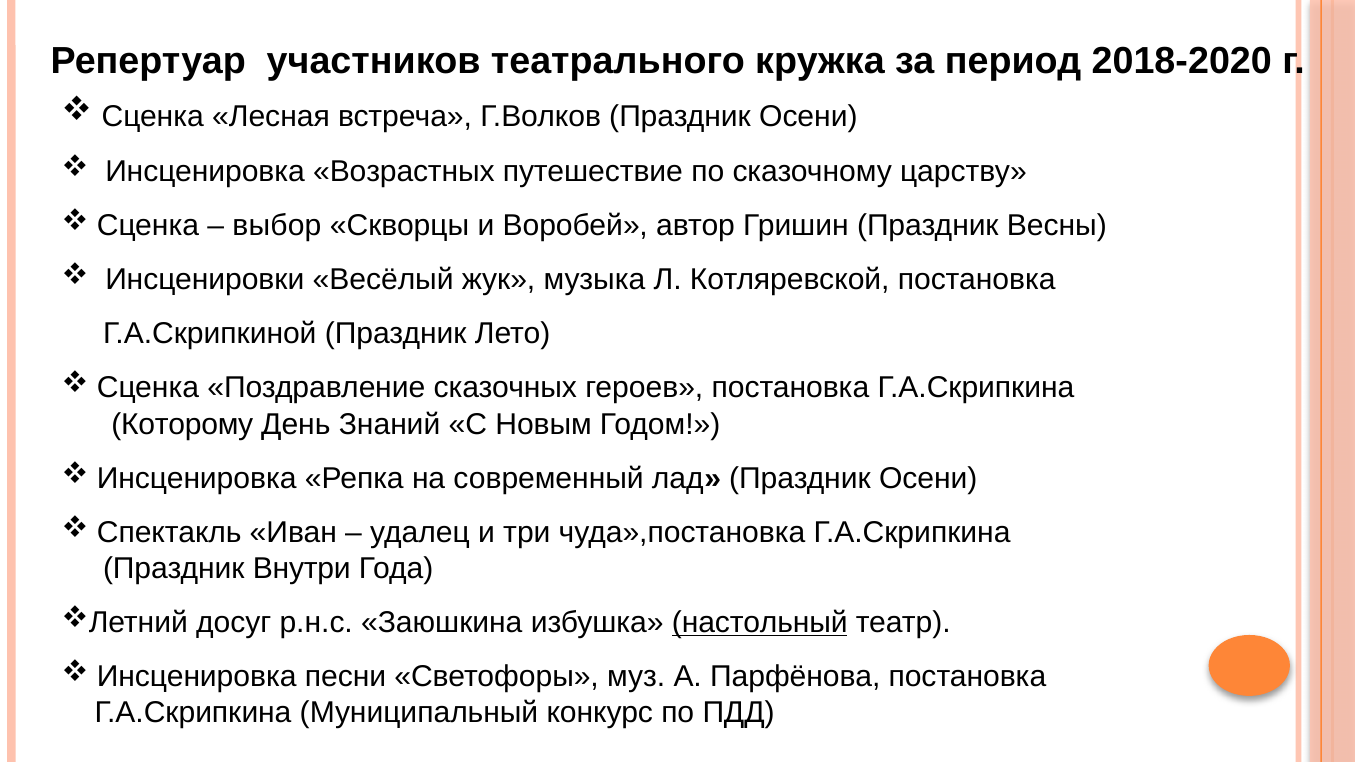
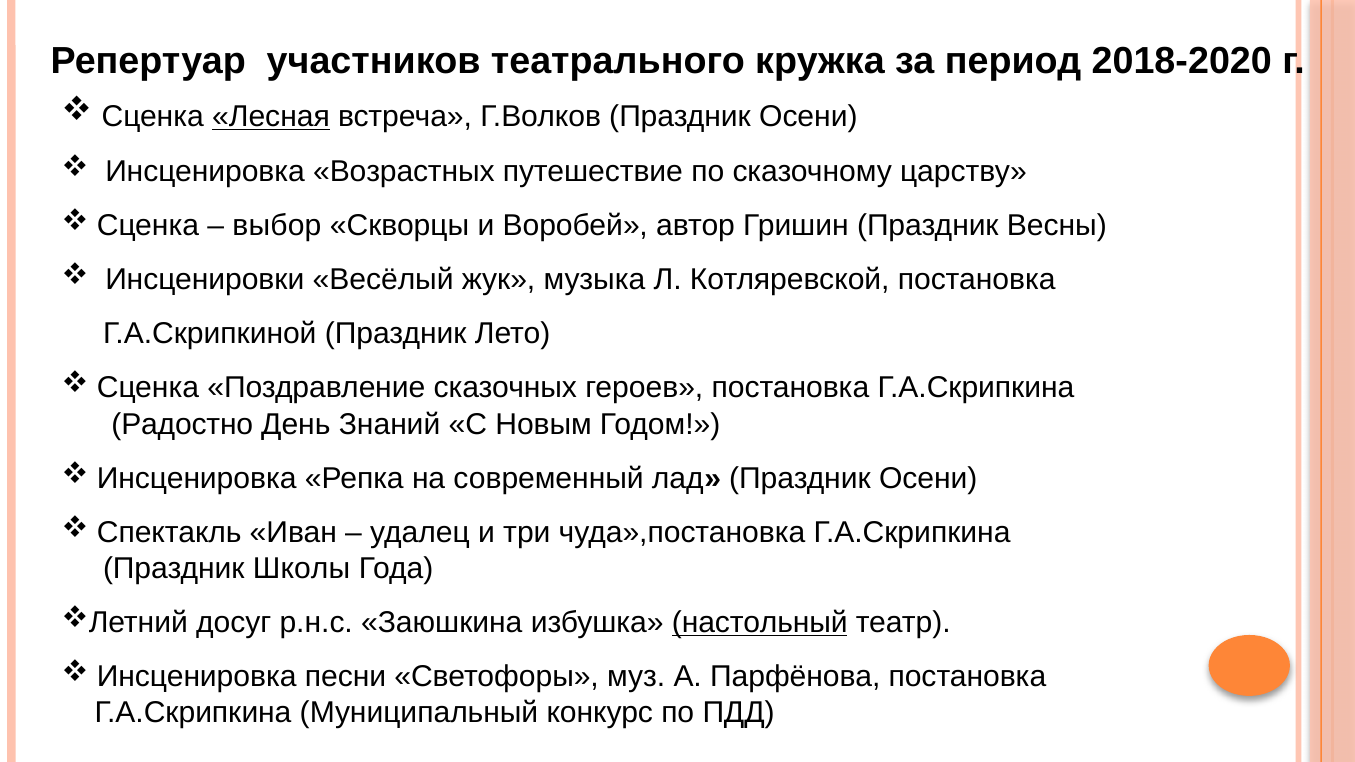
Лесная underline: none -> present (271, 117)
Которому: Которому -> Радостно (182, 424)
Внутри: Внутри -> Школы (302, 569)
